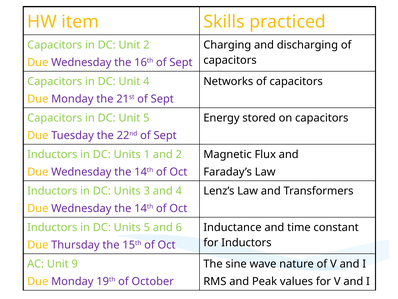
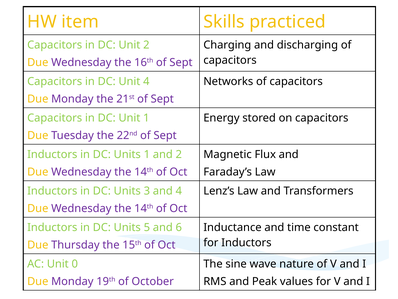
Unit 5: 5 -> 1 (146, 118)
9: 9 -> 0 (75, 264)
